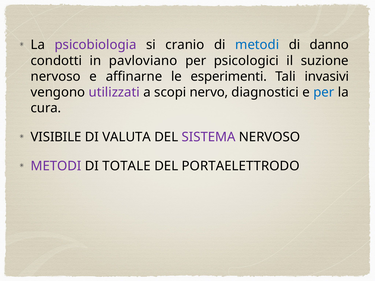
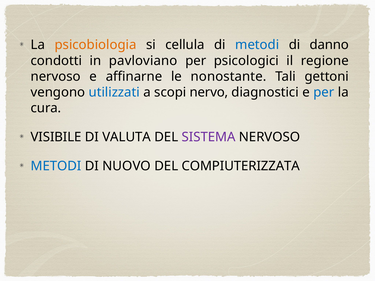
psicobiologia colour: purple -> orange (96, 45)
cranio: cranio -> cellula (185, 45)
suzione: suzione -> regione (325, 61)
esperimenti: esperimenti -> nonostante (229, 77)
invasivi: invasivi -> gettoni (327, 77)
utilizzati colour: purple -> blue (114, 92)
METODI colour: purple -> blue (56, 166)
TOTALE: TOTALE -> NUOVO (127, 166)
PORTAELETTRODO: PORTAELETTRODO -> COMPIUTERIZZATA (241, 166)
